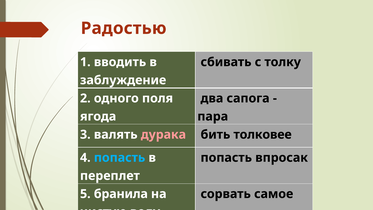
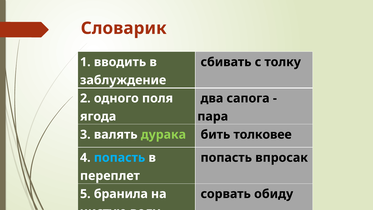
Радостью: Радостью -> Словарик (124, 28)
дурака colour: pink -> light green (163, 134)
самое: самое -> обиду (274, 194)
